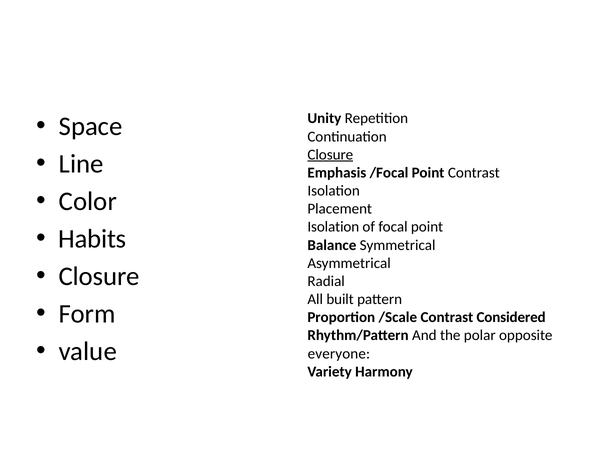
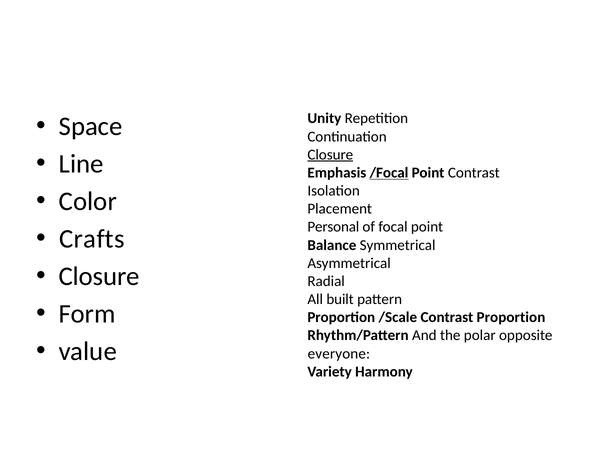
/Focal underline: none -> present (389, 173)
Isolation: Isolation -> Personal (333, 227)
Habits: Habits -> Crafts (92, 239)
Contrast Considered: Considered -> Proportion (511, 318)
